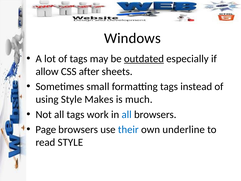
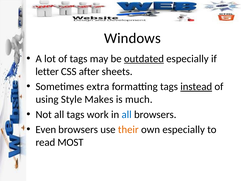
allow: allow -> letter (47, 71)
small: small -> extra (98, 86)
instead underline: none -> present (196, 86)
Page: Page -> Even (46, 129)
their colour: blue -> orange (128, 129)
own underline: underline -> especially (184, 129)
read STYLE: STYLE -> MOST (70, 142)
